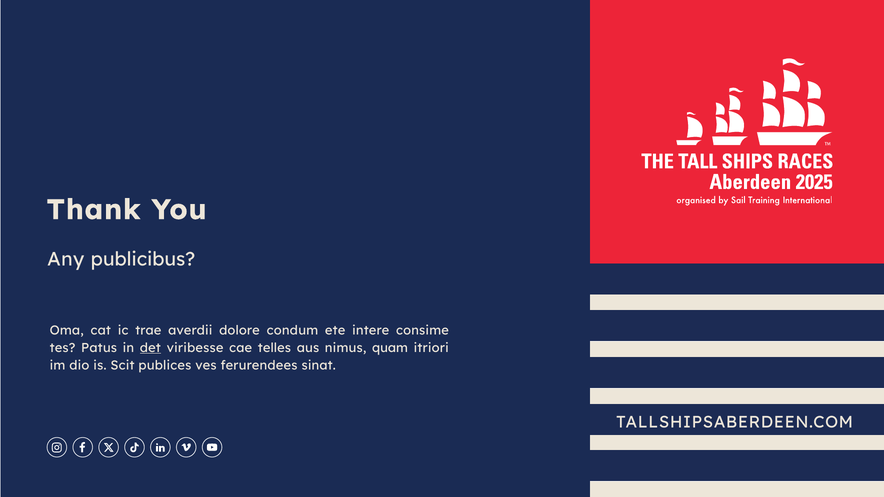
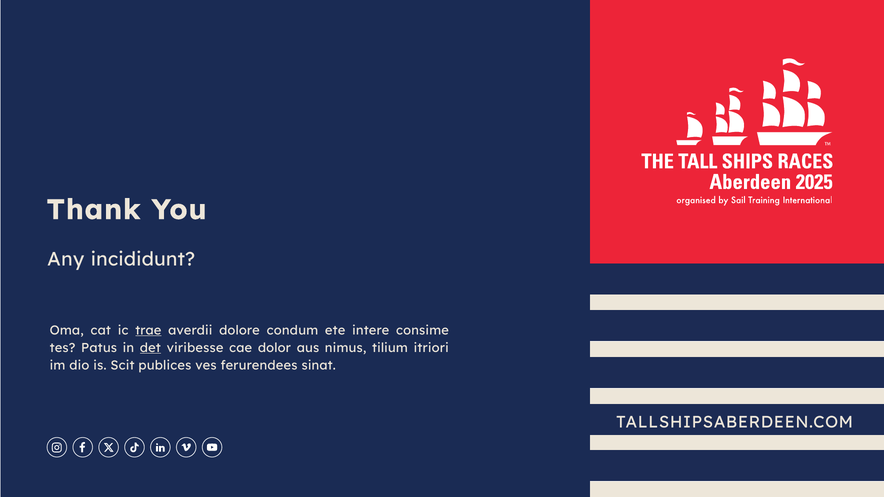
publicibus: publicibus -> incididunt (143, 259)
trae underline: none -> present (148, 330)
telles: telles -> dolor (274, 348)
quam: quam -> tilium (390, 348)
